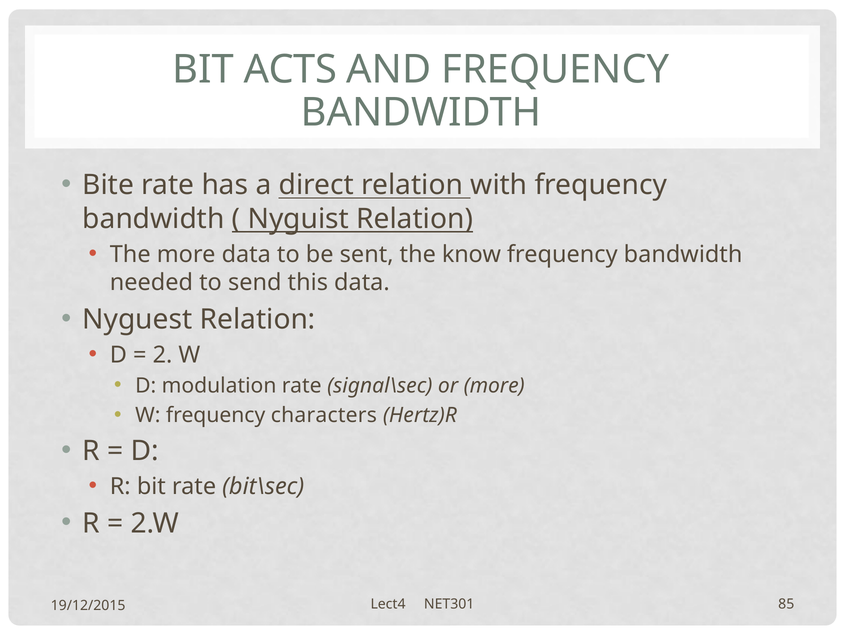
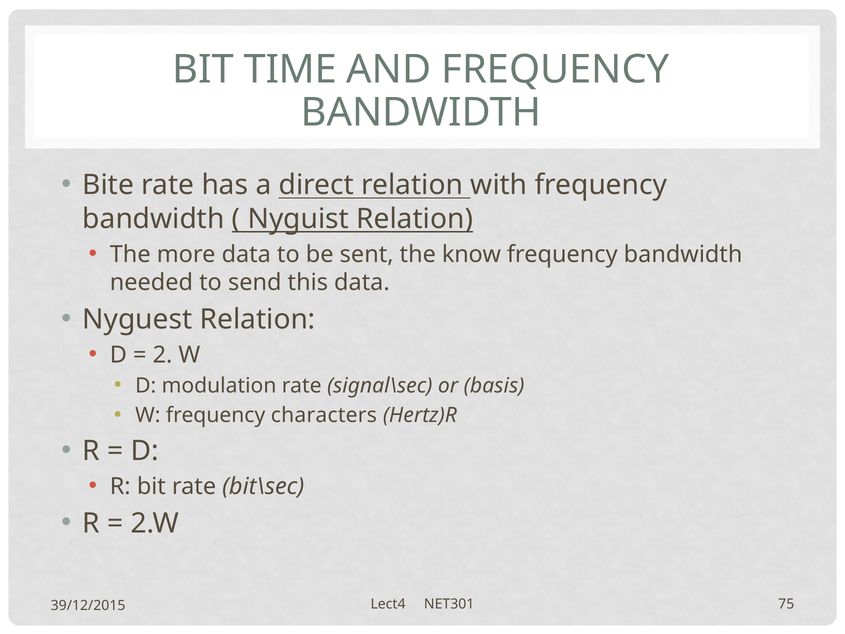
ACTS: ACTS -> TIME (290, 69)
or more: more -> basis (494, 385)
85: 85 -> 75 (786, 604)
19/12/2015: 19/12/2015 -> 39/12/2015 (88, 605)
